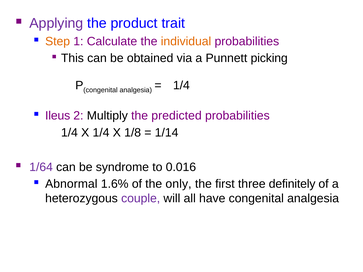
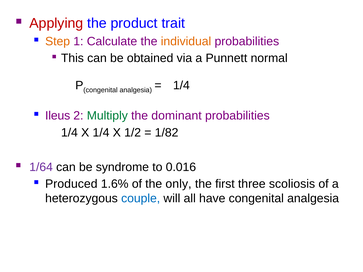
Applying colour: purple -> red (56, 23)
picking: picking -> normal (269, 58)
Multiply colour: black -> green (107, 116)
predicted: predicted -> dominant (177, 116)
1/8: 1/8 -> 1/2 (133, 133)
1/14: 1/14 -> 1/82 (167, 133)
Abnormal: Abnormal -> Produced (71, 184)
definitely: definitely -> scoliosis (292, 184)
couple colour: purple -> blue (141, 199)
